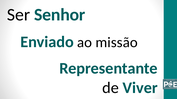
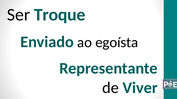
Senhor: Senhor -> Troque (60, 15)
missão: missão -> egoísta (117, 43)
